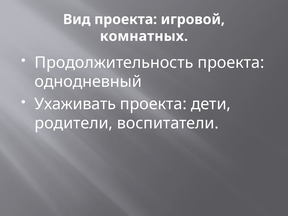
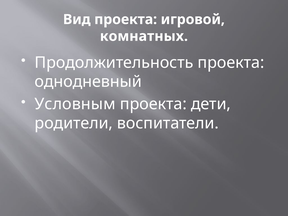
Ухаживать: Ухаживать -> Условным (75, 104)
